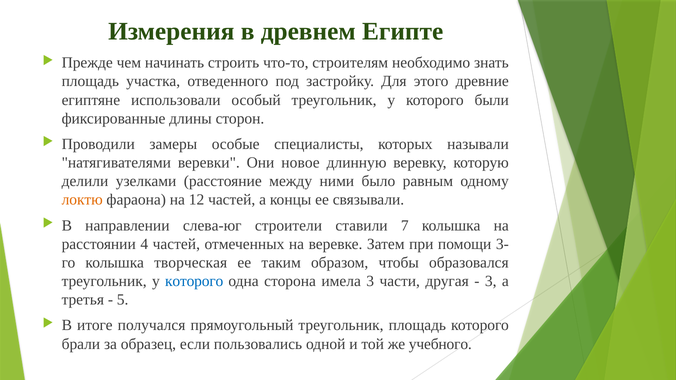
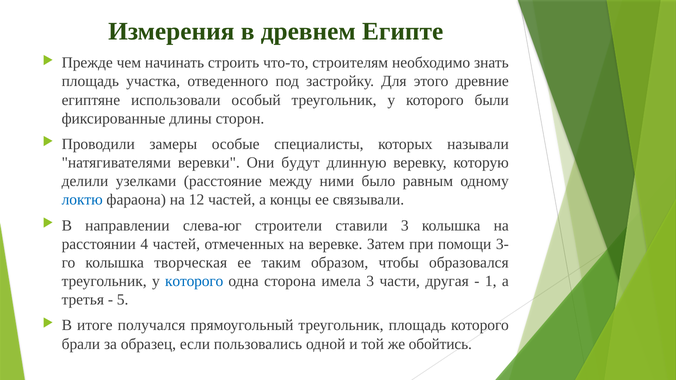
новое: новое -> будут (301, 163)
локтю colour: orange -> blue (82, 200)
ставили 7: 7 -> 3 (405, 226)
3: 3 -> 1 (491, 281)
учебного: учебного -> обойтись (440, 344)
